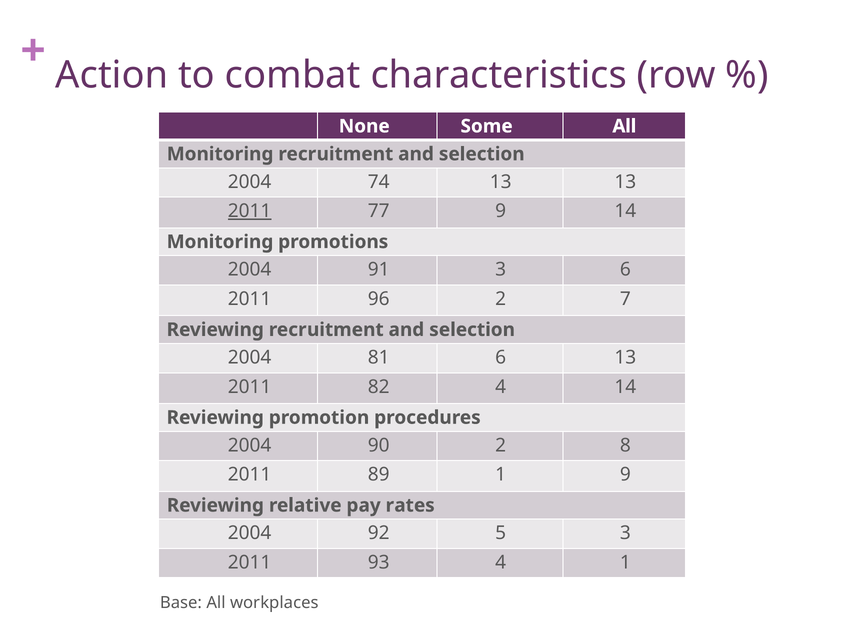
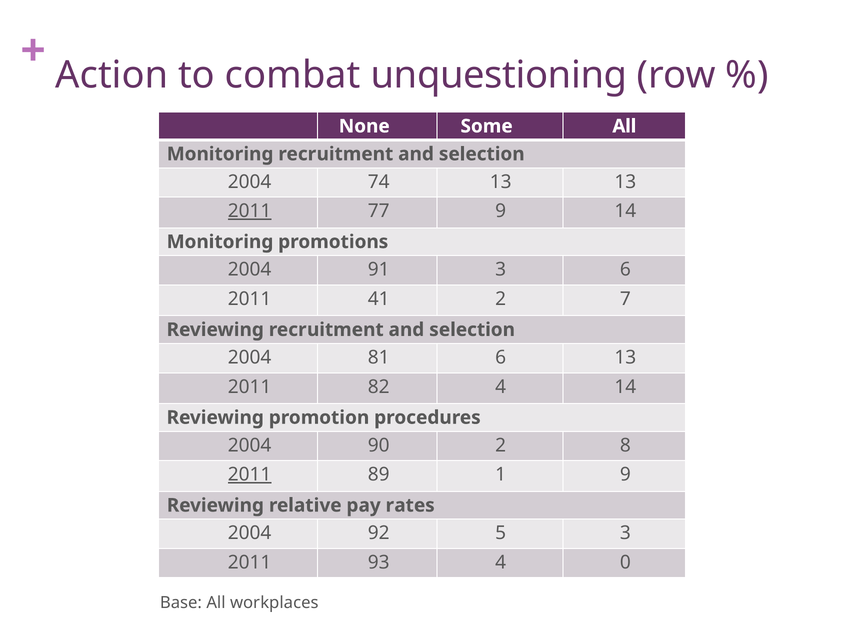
characteristics: characteristics -> unquestioning (499, 75)
96: 96 -> 41 (379, 299)
2011 underline: none -> present (250, 475)
4 1: 1 -> 0 (625, 563)
